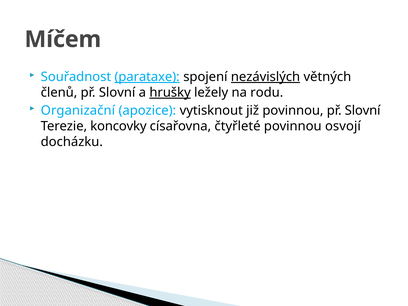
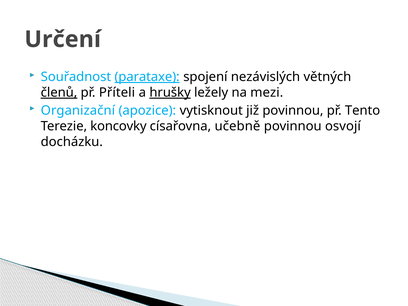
Míčem: Míčem -> Určení (63, 39)
nezávislých underline: present -> none (266, 77)
členů underline: none -> present (59, 93)
Slovní: Slovní -> Příteli (117, 93)
rodu: rodu -> mezi (267, 93)
Slovní: Slovní -> Tento (363, 110)
čtyřleté: čtyřleté -> učebně (237, 126)
